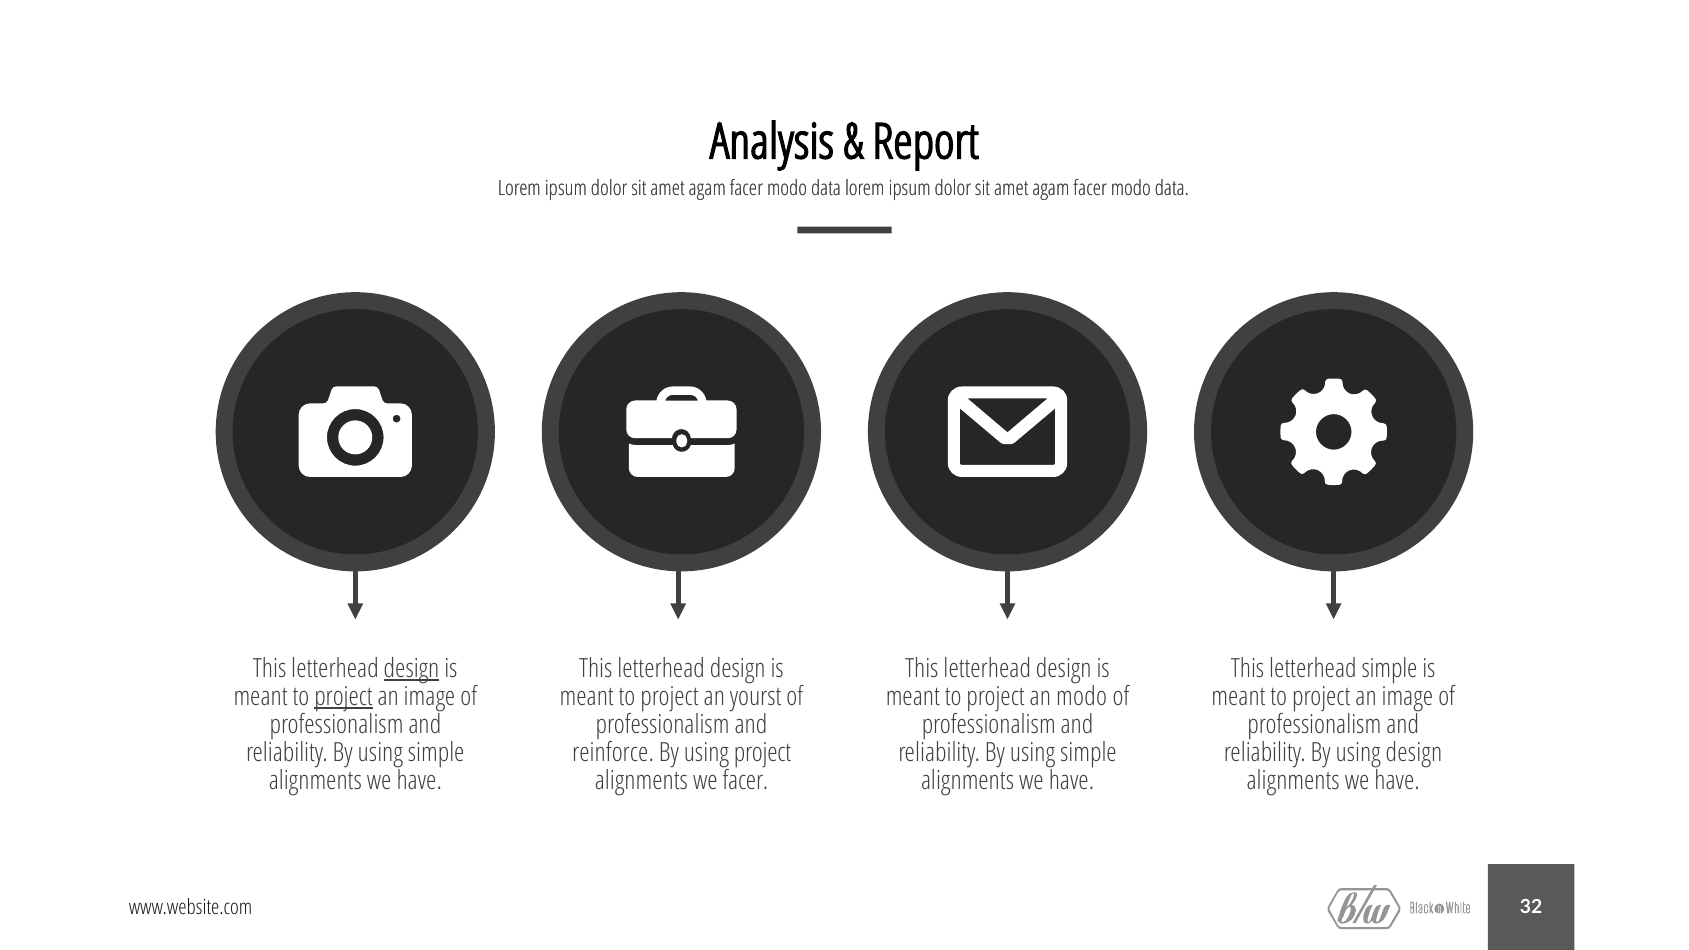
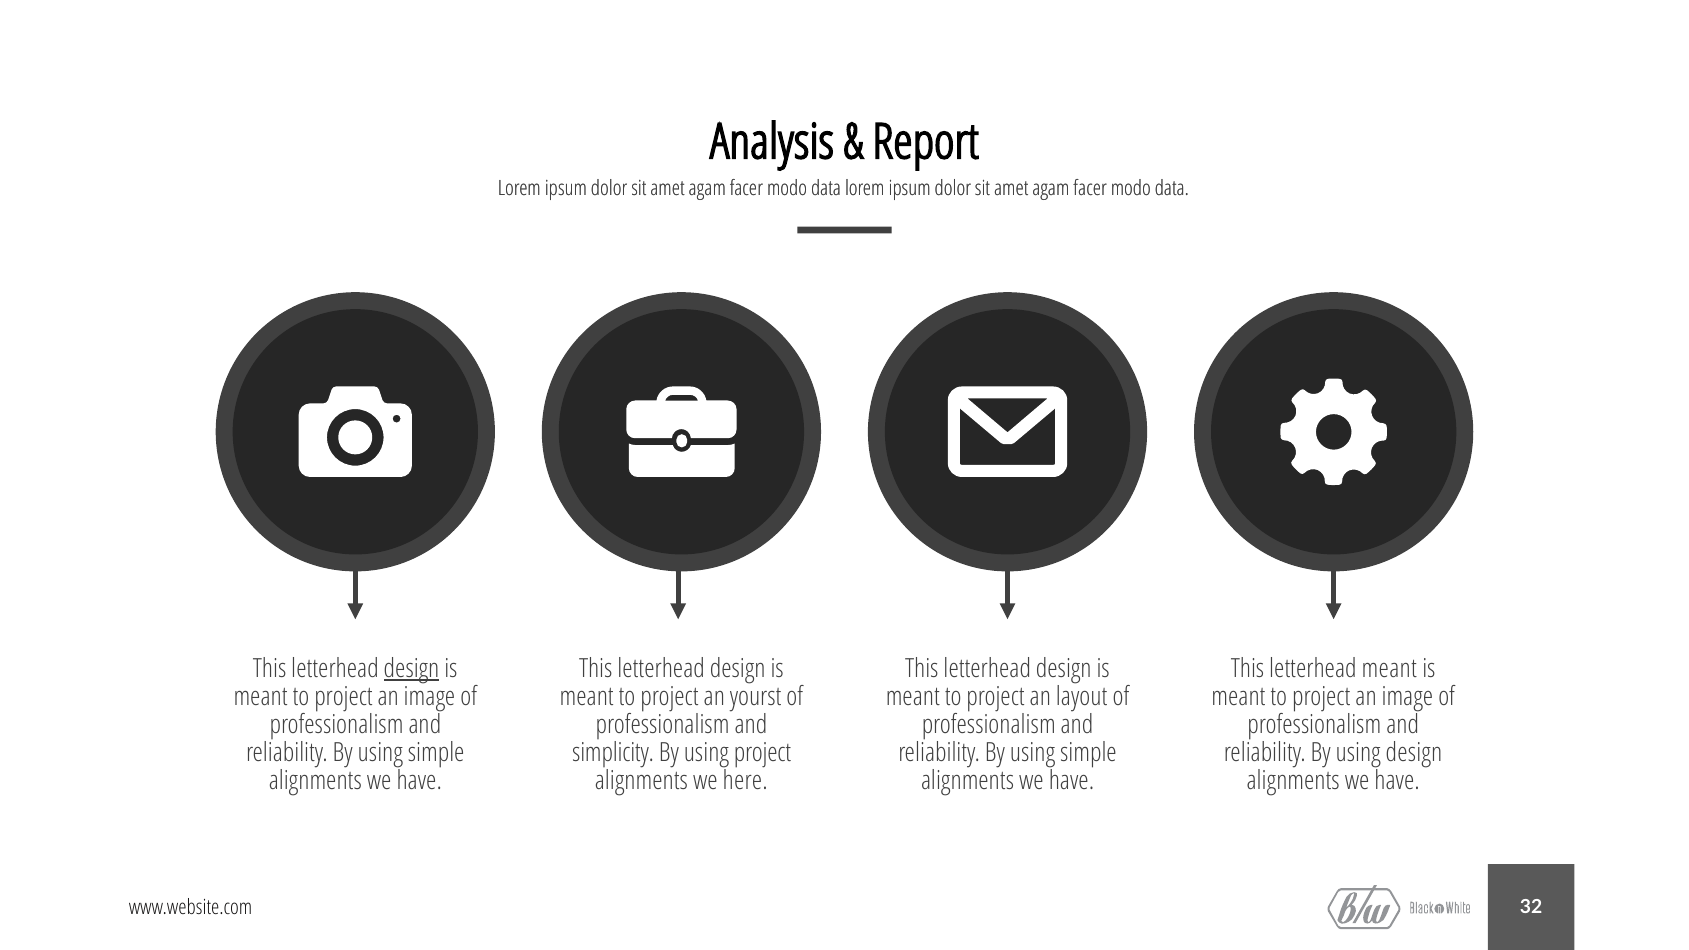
letterhead simple: simple -> meant (1389, 669)
project underline: present -> none (343, 697)
an modo: modo -> layout (1082, 697)
reinforce: reinforce -> simplicity (613, 753)
we facer: facer -> here (745, 781)
